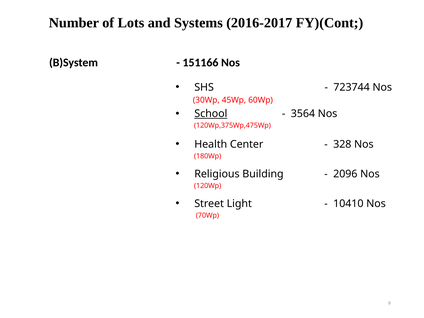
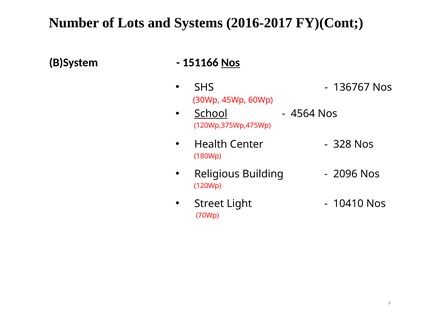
Nos underline: none -> present (230, 63)
723744: 723744 -> 136767 (352, 87)
3564: 3564 -> 4564 (303, 114)
